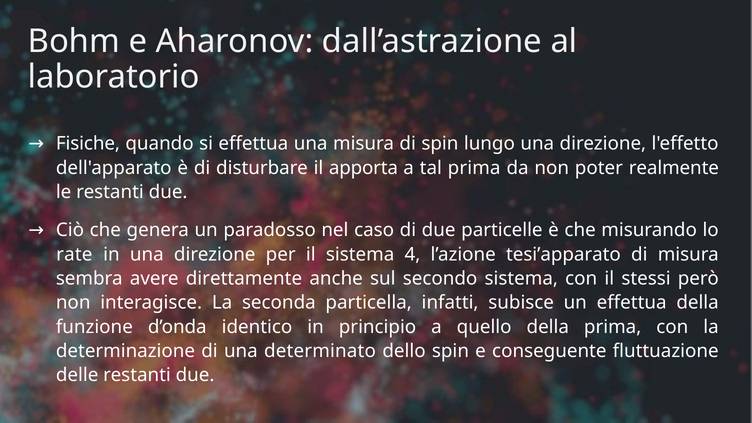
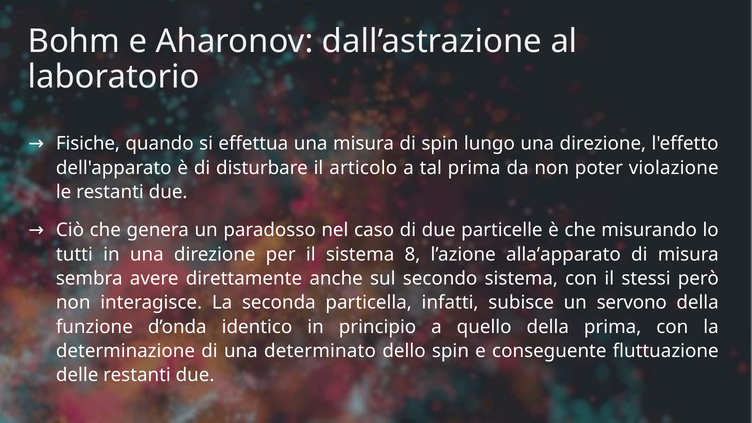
apporta: apporta -> articolo (363, 168)
realmente: realmente -> violazione (674, 168)
rate: rate -> tutti (74, 254)
4: 4 -> 8 (412, 254)
tesi’apparato: tesi’apparato -> alla’apparato (563, 254)
un effettua: effettua -> servono (632, 303)
